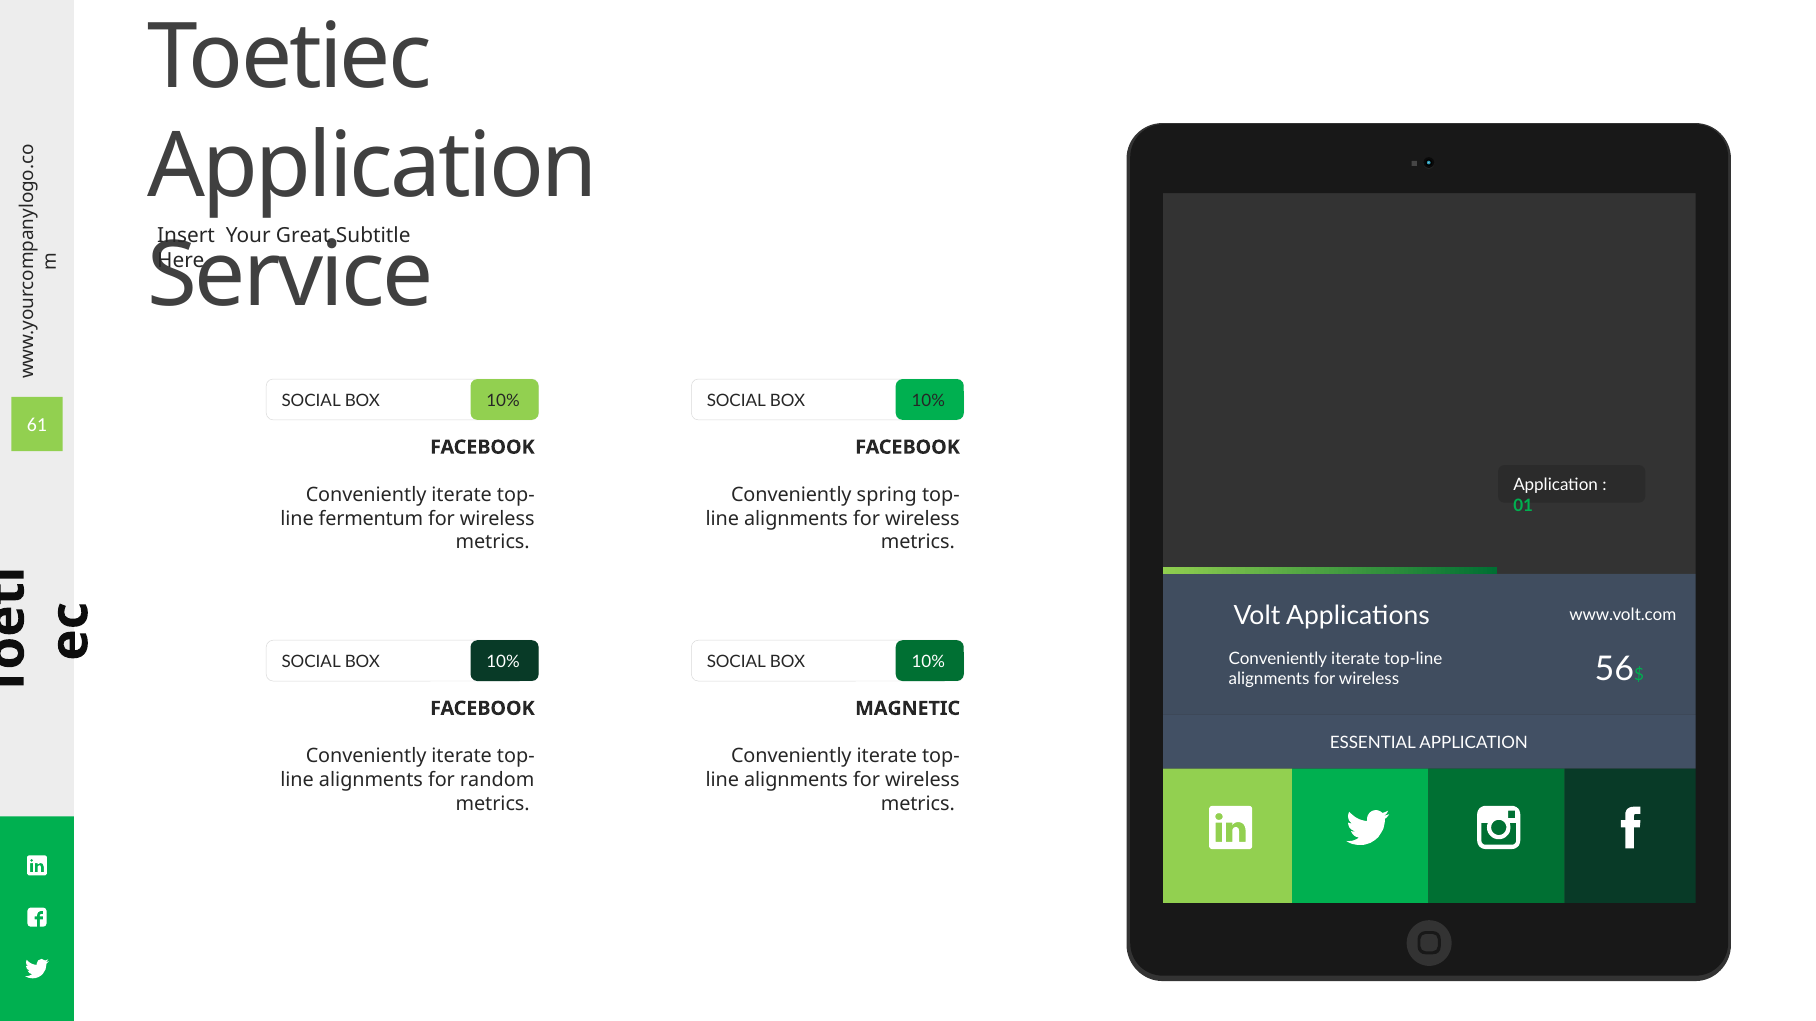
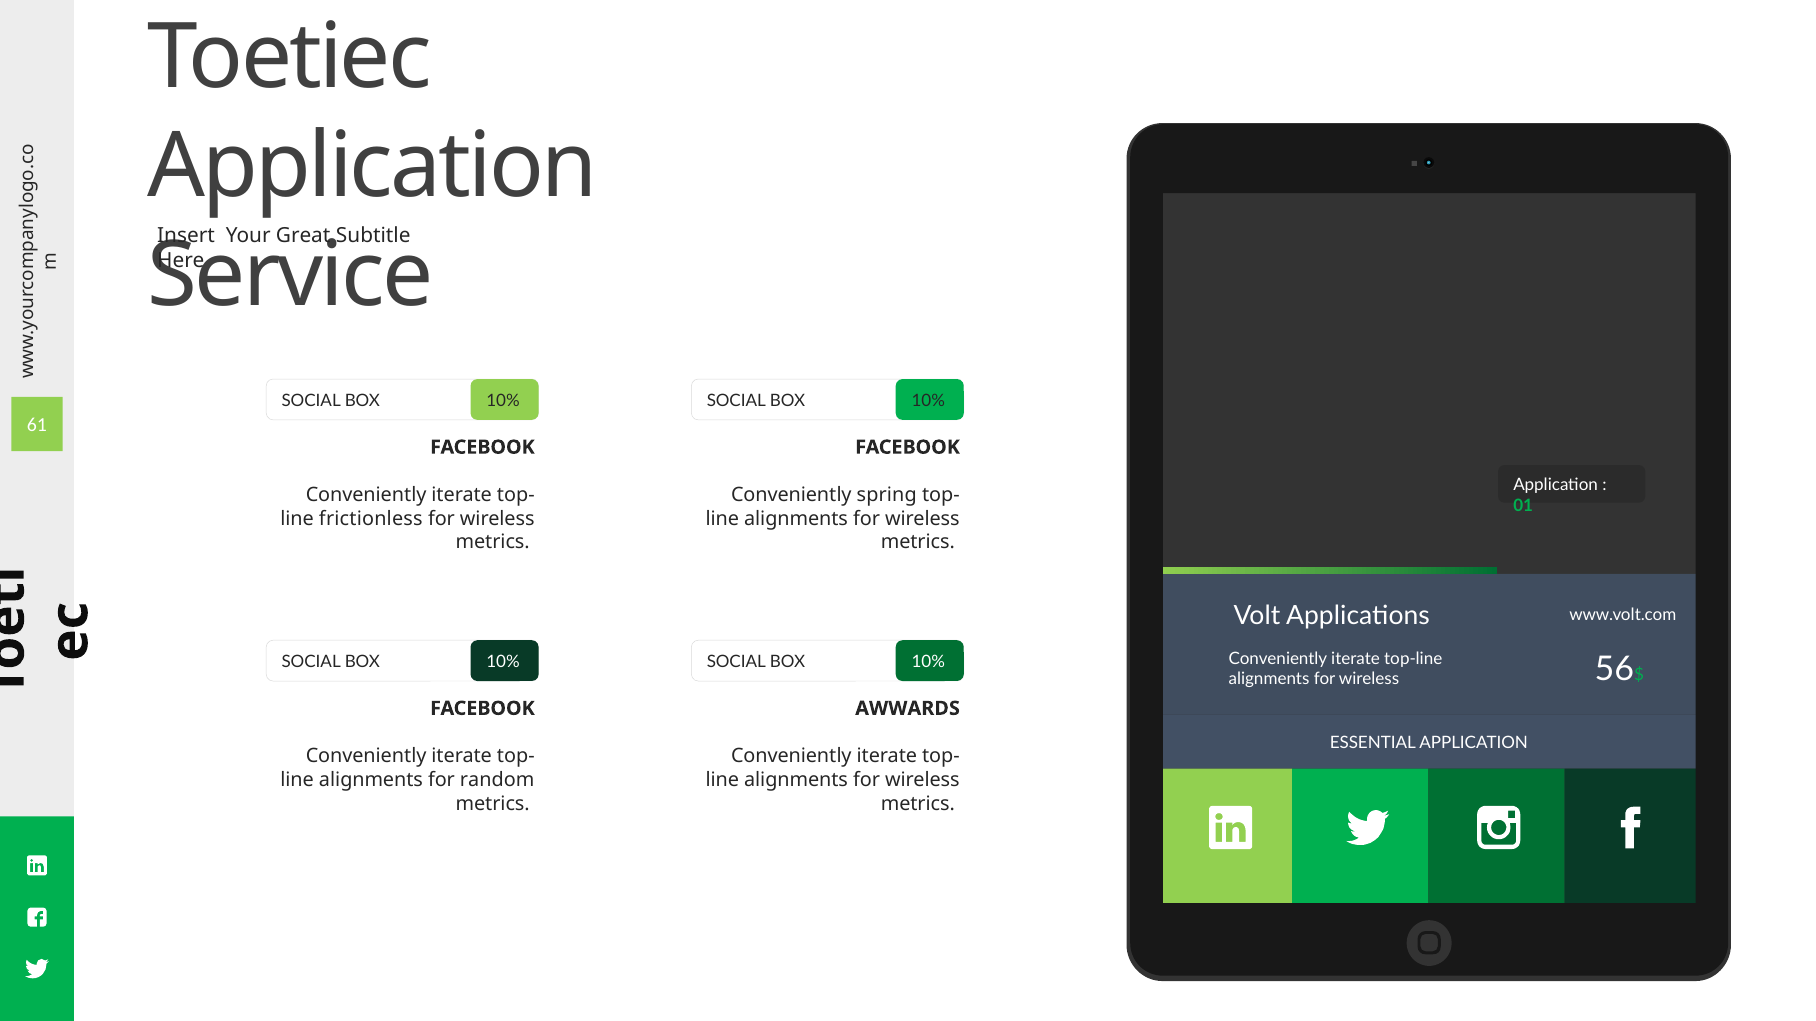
fermentum: fermentum -> frictionless (371, 519)
MAGNETIC: MAGNETIC -> AWWARDS (908, 709)
